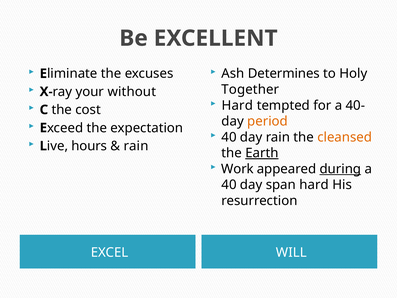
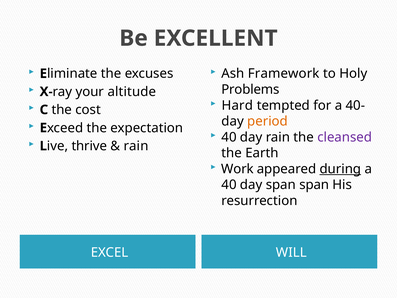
Determines: Determines -> Framework (284, 74)
Together: Together -> Problems (250, 89)
without: without -> altitude (132, 92)
cleansed colour: orange -> purple (345, 137)
hours: hours -> thrive (89, 146)
Earth underline: present -> none (262, 153)
span hard: hard -> span (314, 185)
